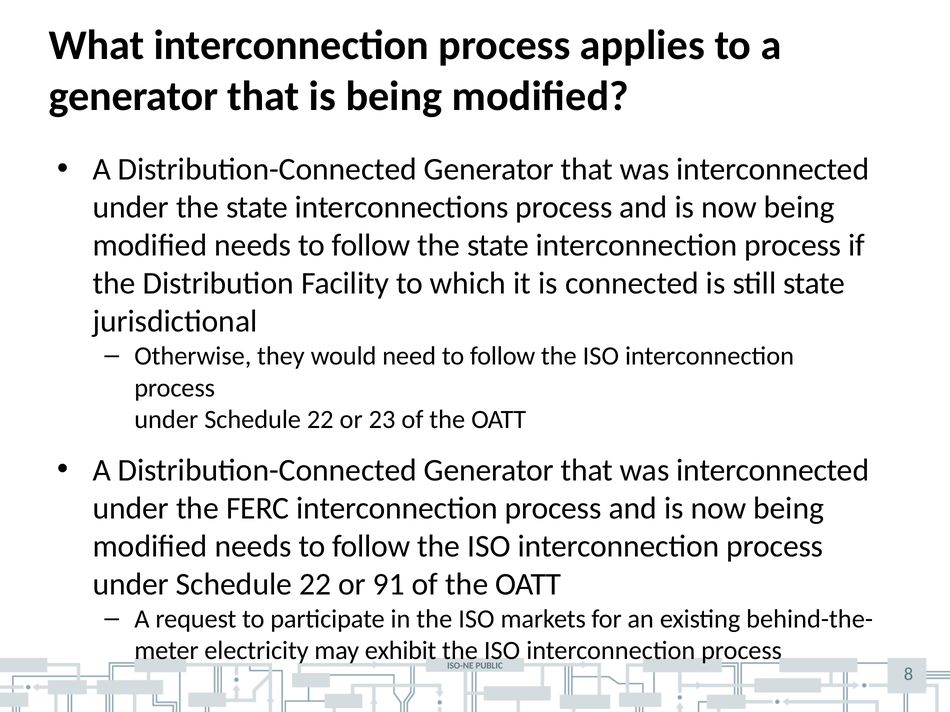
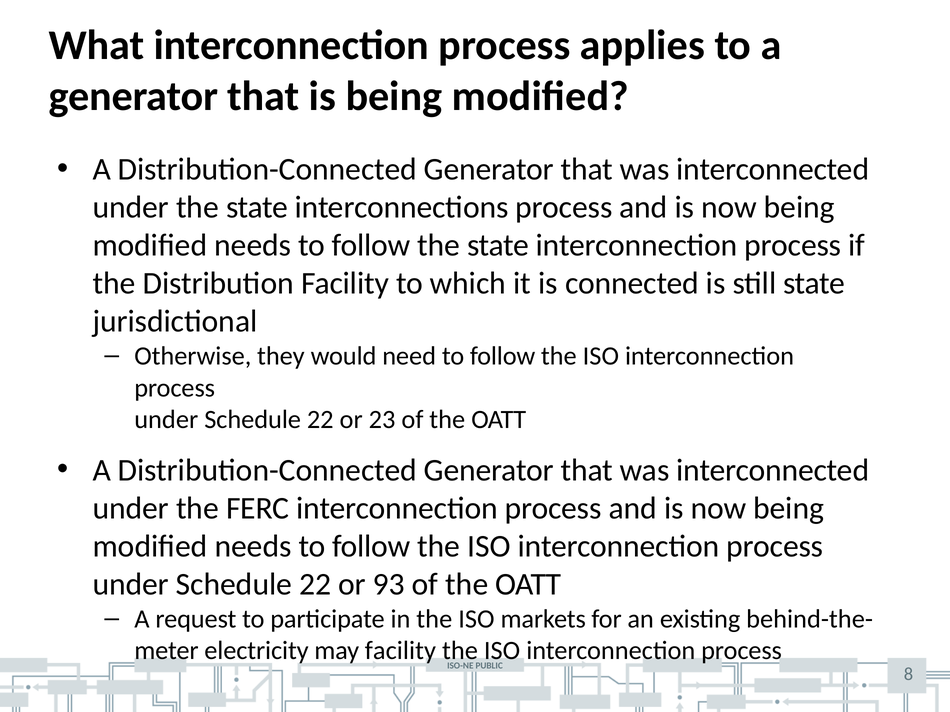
91: 91 -> 93 (389, 585)
may exhibit: exhibit -> facility (400, 651)
